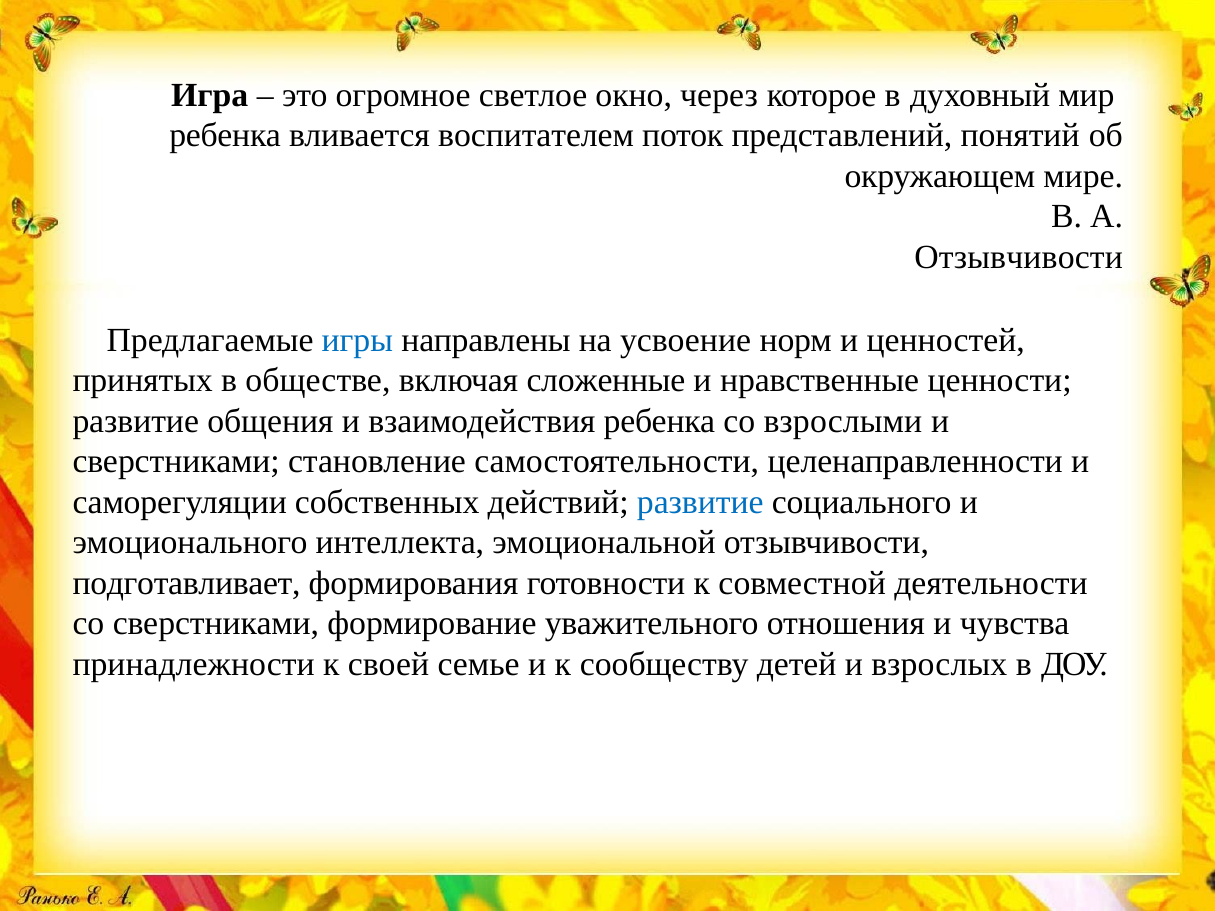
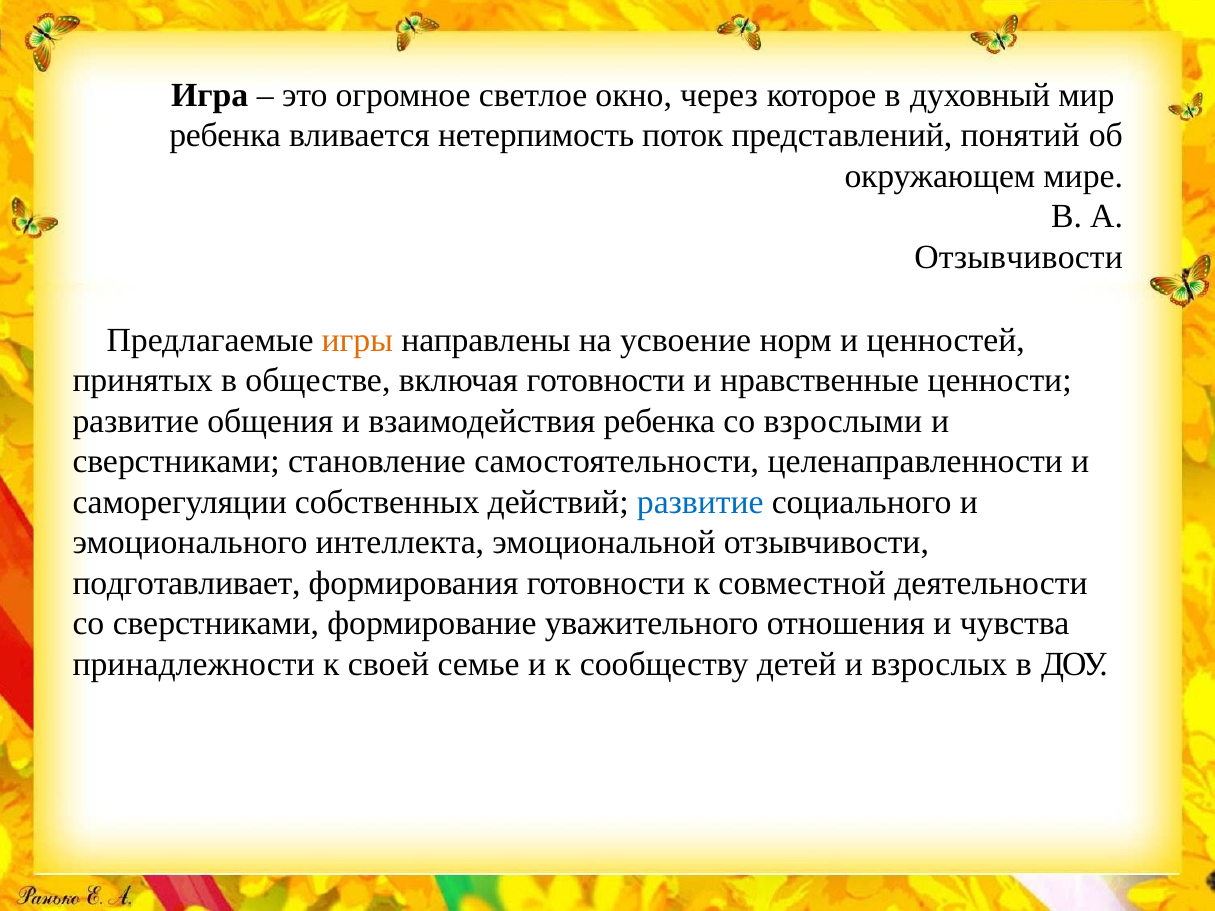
воспитателем: воспитателем -> нетерпимость (536, 136)
игры colour: blue -> orange (357, 340)
включая сложенные: сложенные -> готовности (606, 381)
